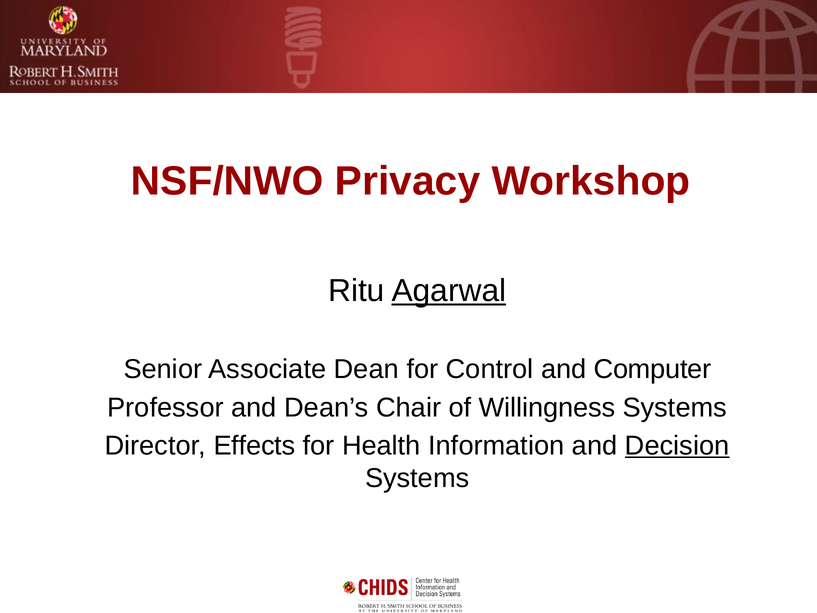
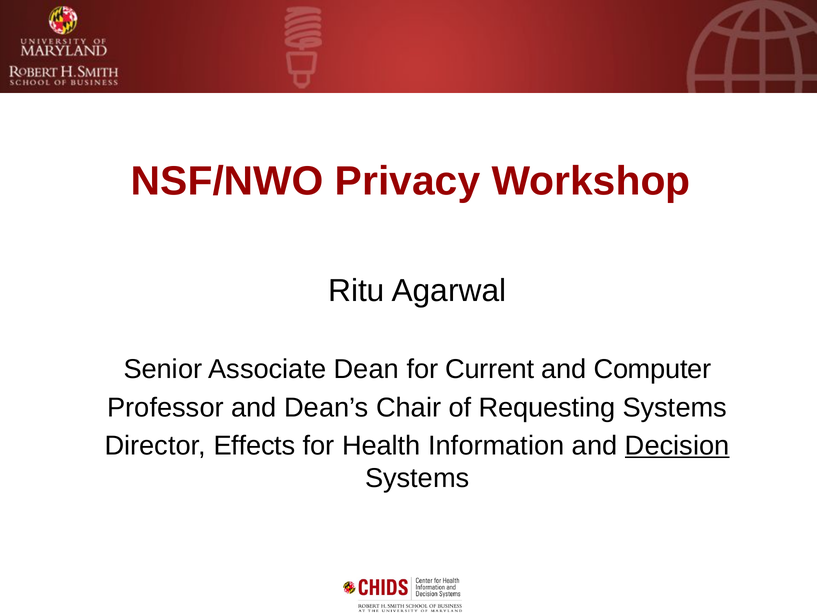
Agarwal underline: present -> none (449, 291)
Control: Control -> Current (490, 369)
Willingness: Willingness -> Requesting (547, 407)
